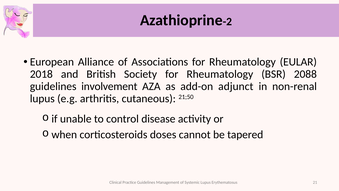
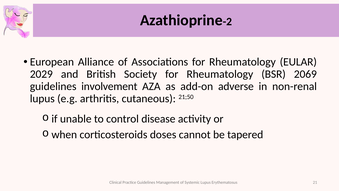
2018: 2018 -> 2029 (41, 74)
2088: 2088 -> 2069 (305, 74)
adjunct: adjunct -> adverse (236, 86)
